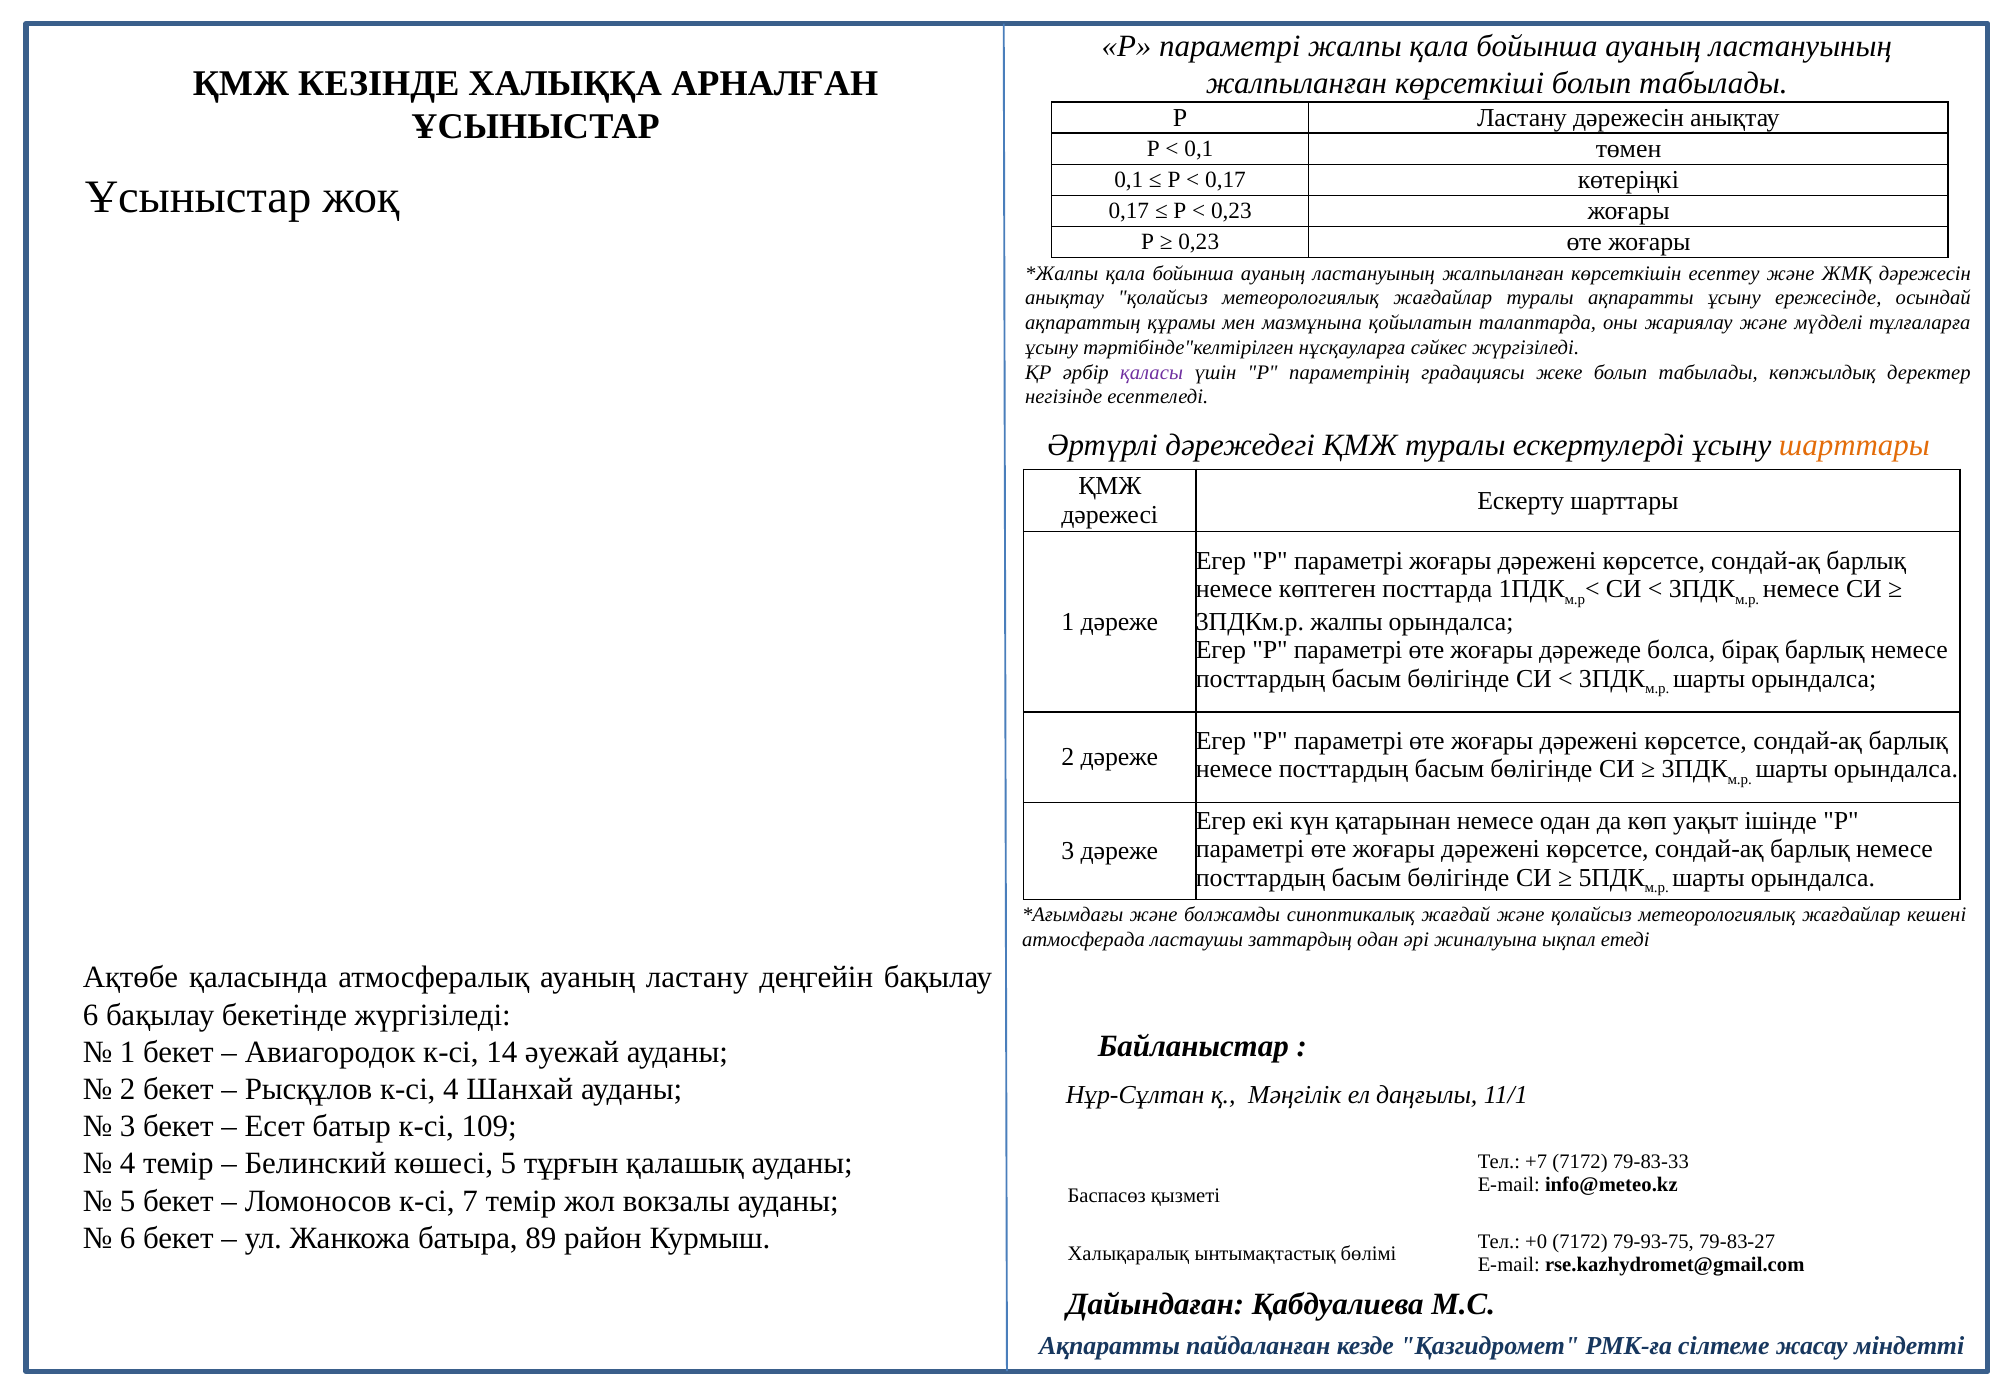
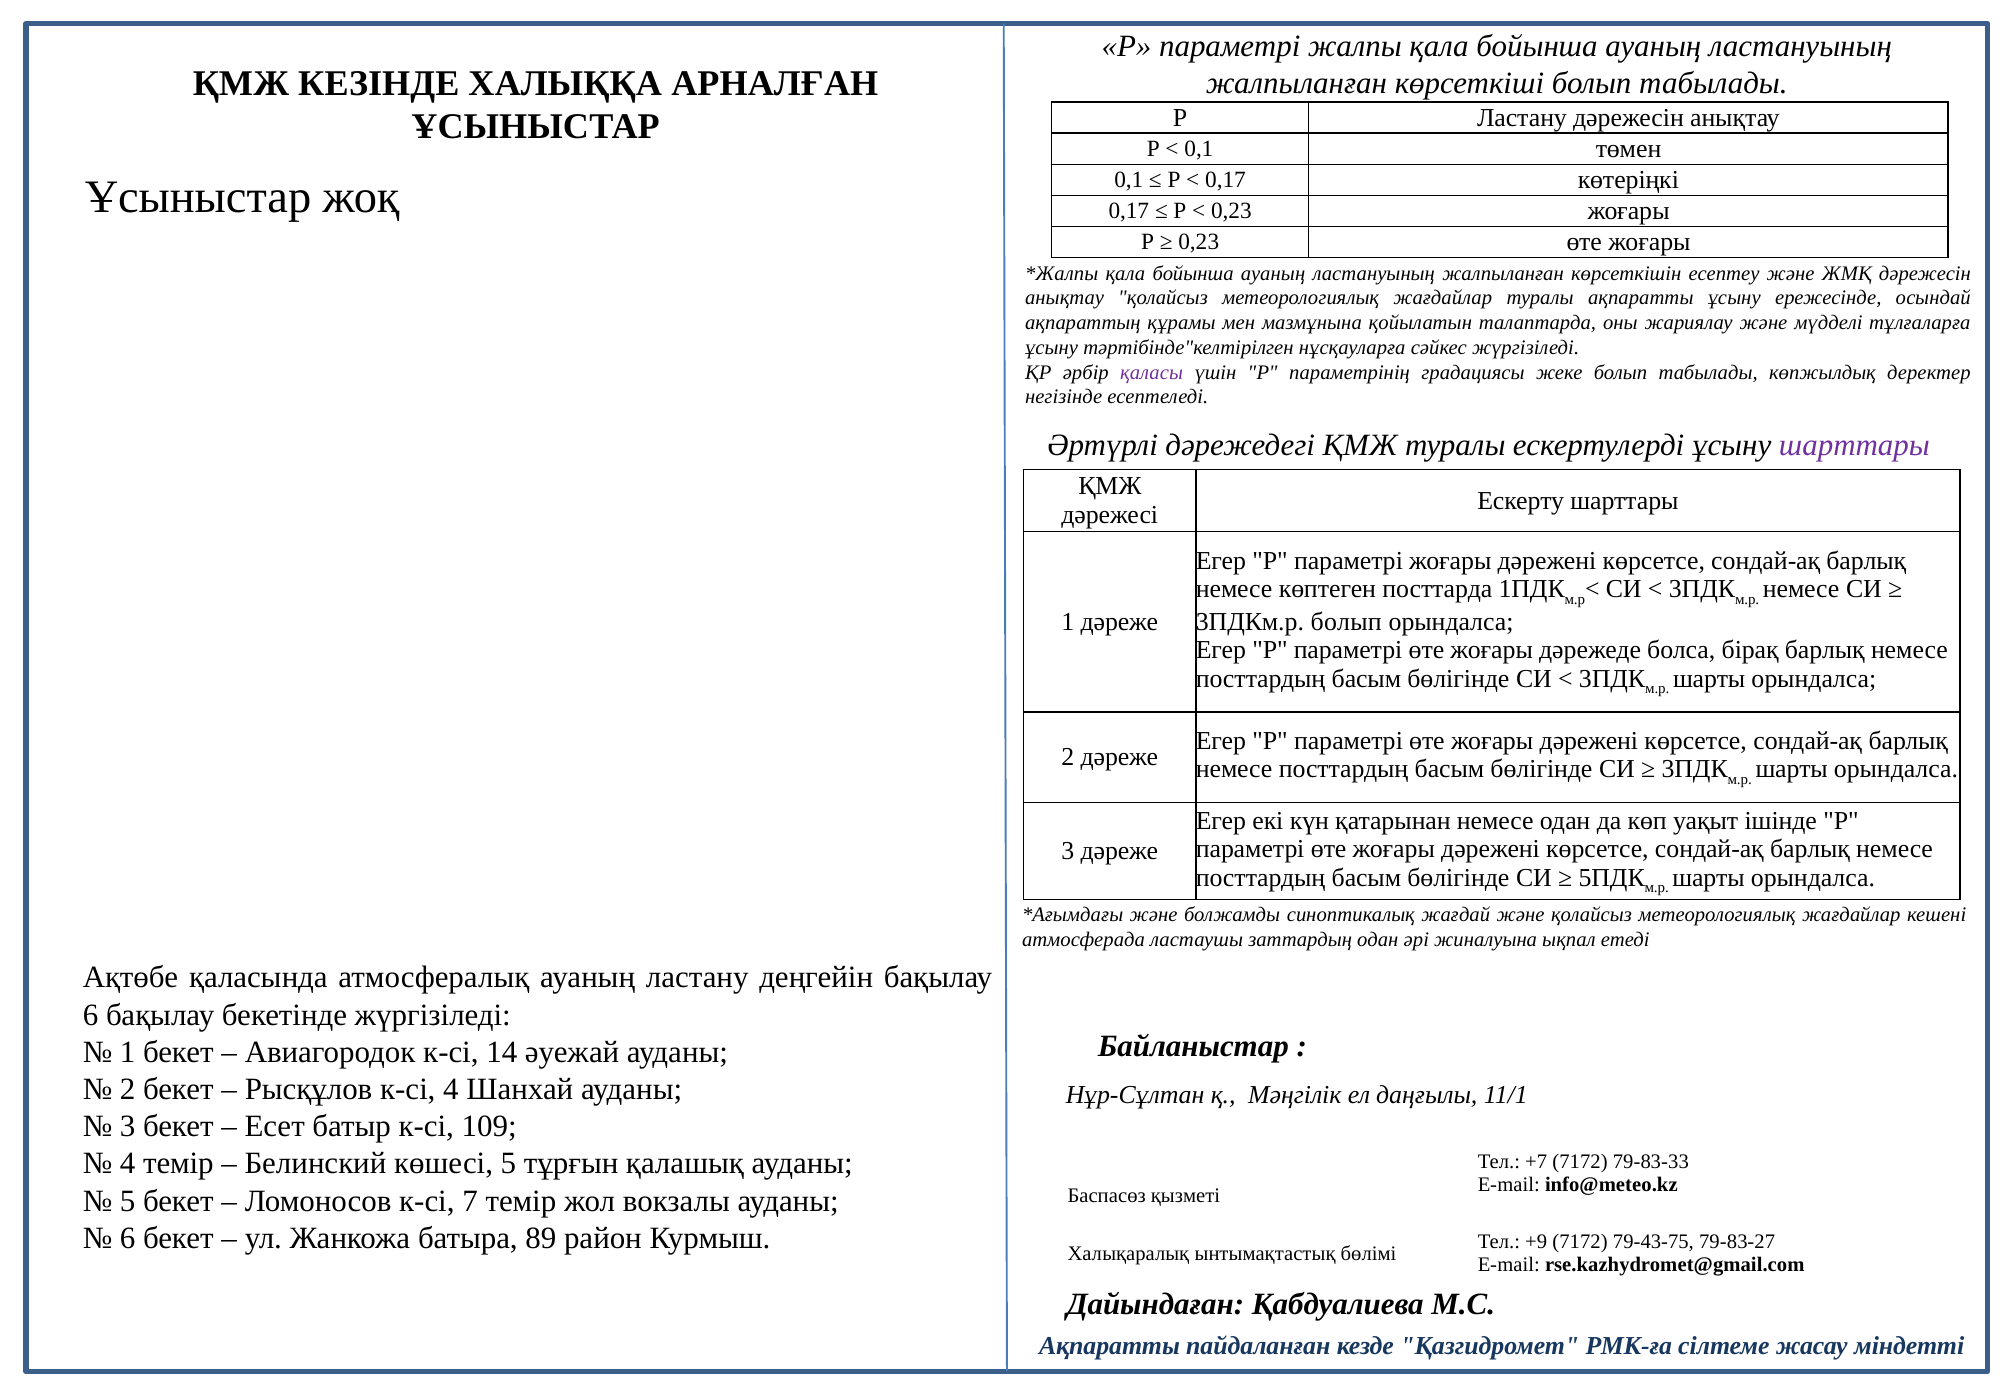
шарттары colour: orange -> purple (1854, 445)
3ПДКм.р жалпы: жалпы -> болып (1346, 622)
+0: +0 -> +9 (1536, 1241)
79-93-75: 79-93-75 -> 79-43-75 (1653, 1241)
